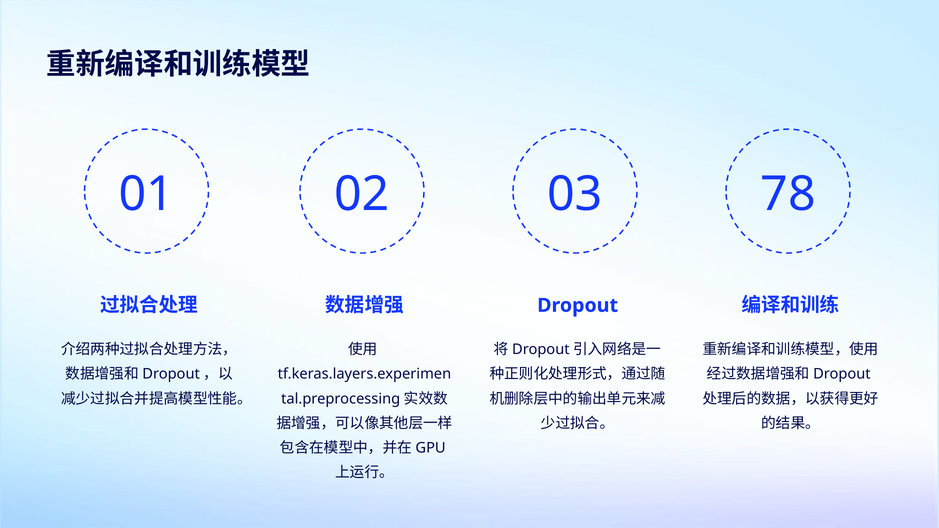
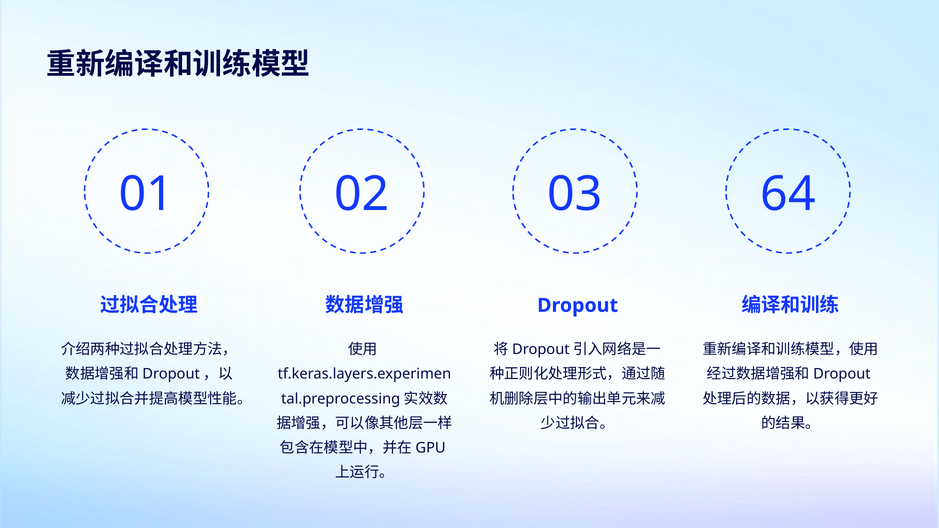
78: 78 -> 64 (788, 195)
